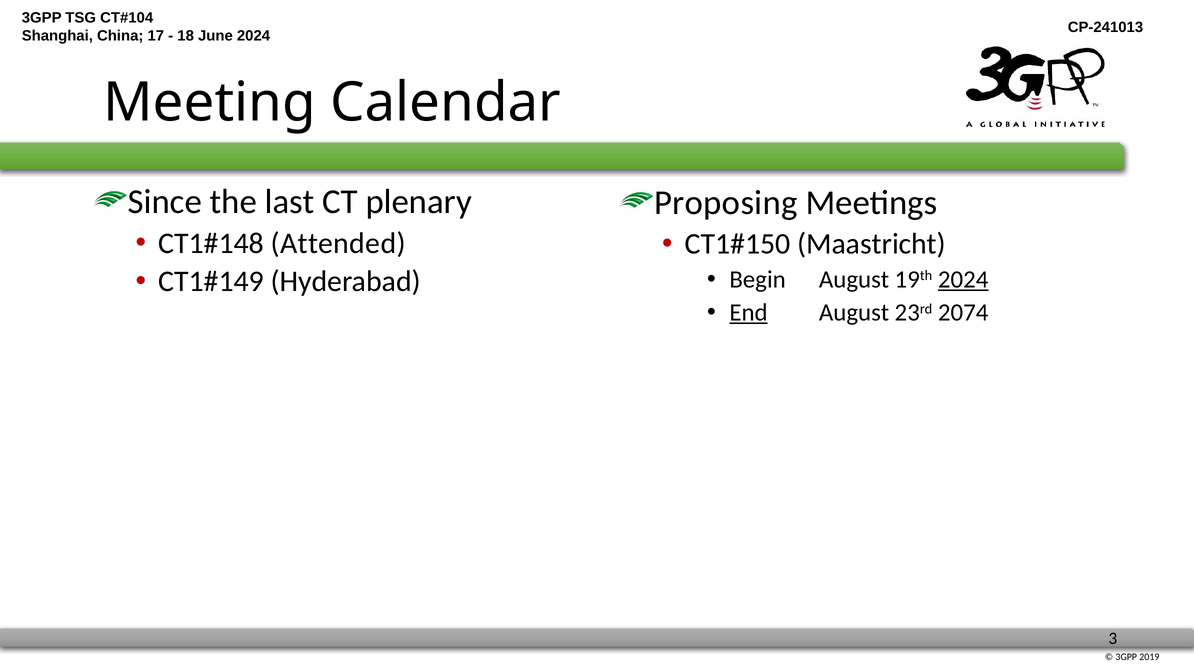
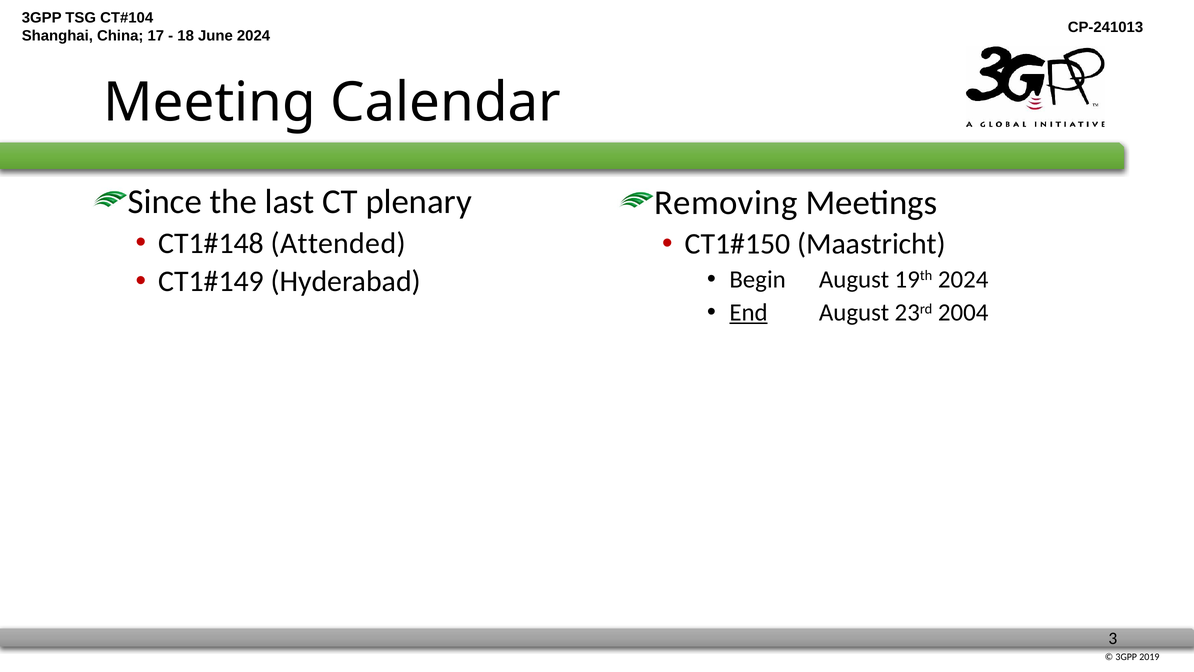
Proposing: Proposing -> Removing (726, 203)
2024 underline: present -> none (963, 280)
2074: 2074 -> 2004 (963, 313)
